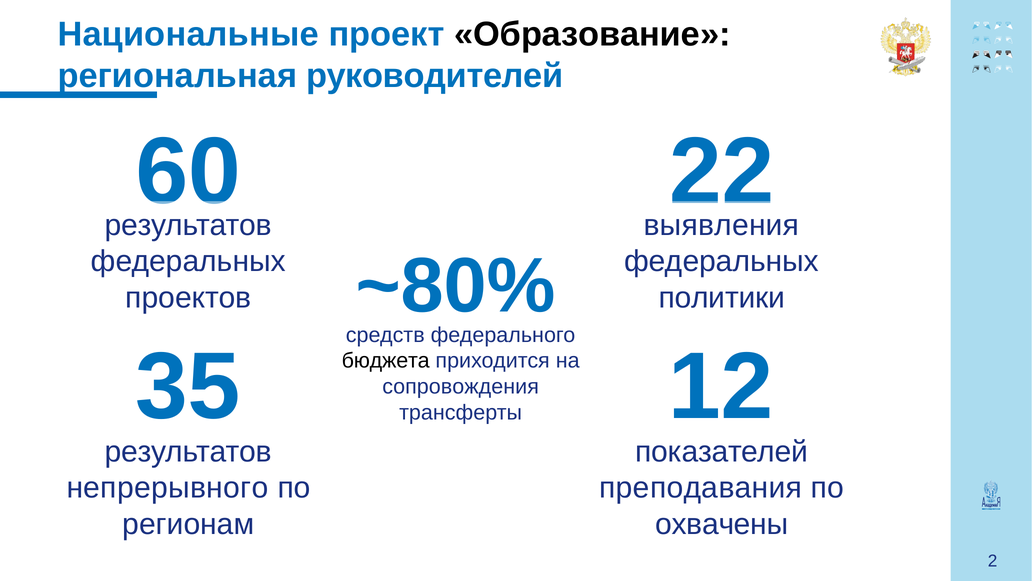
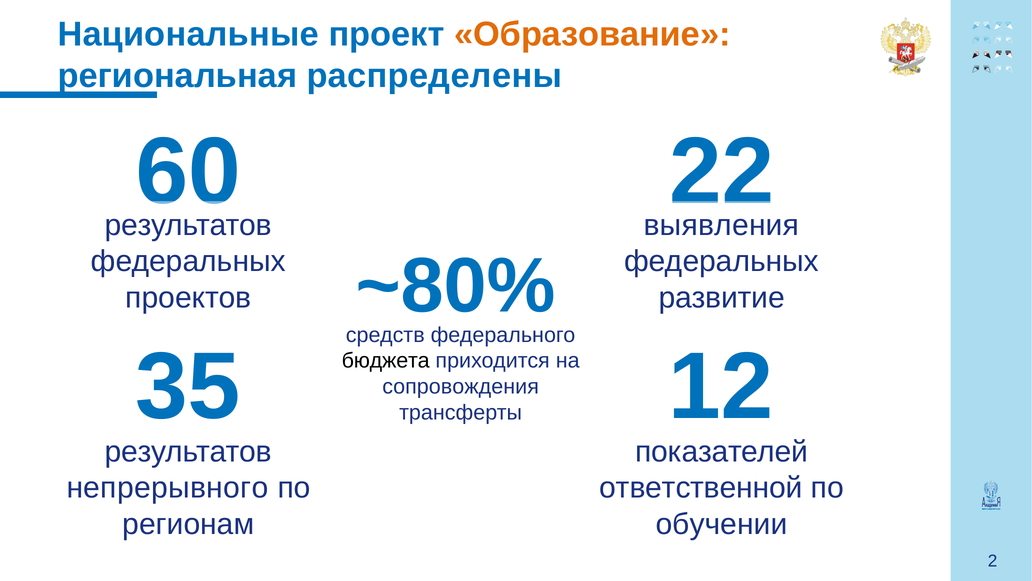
Образование colour: black -> orange (592, 34)
руководителей: руководителей -> распределены (434, 76)
политики: политики -> развитие (722, 297)
преподавания: преподавания -> ответственной (701, 487)
охвачены: охвачены -> обучении (722, 524)
